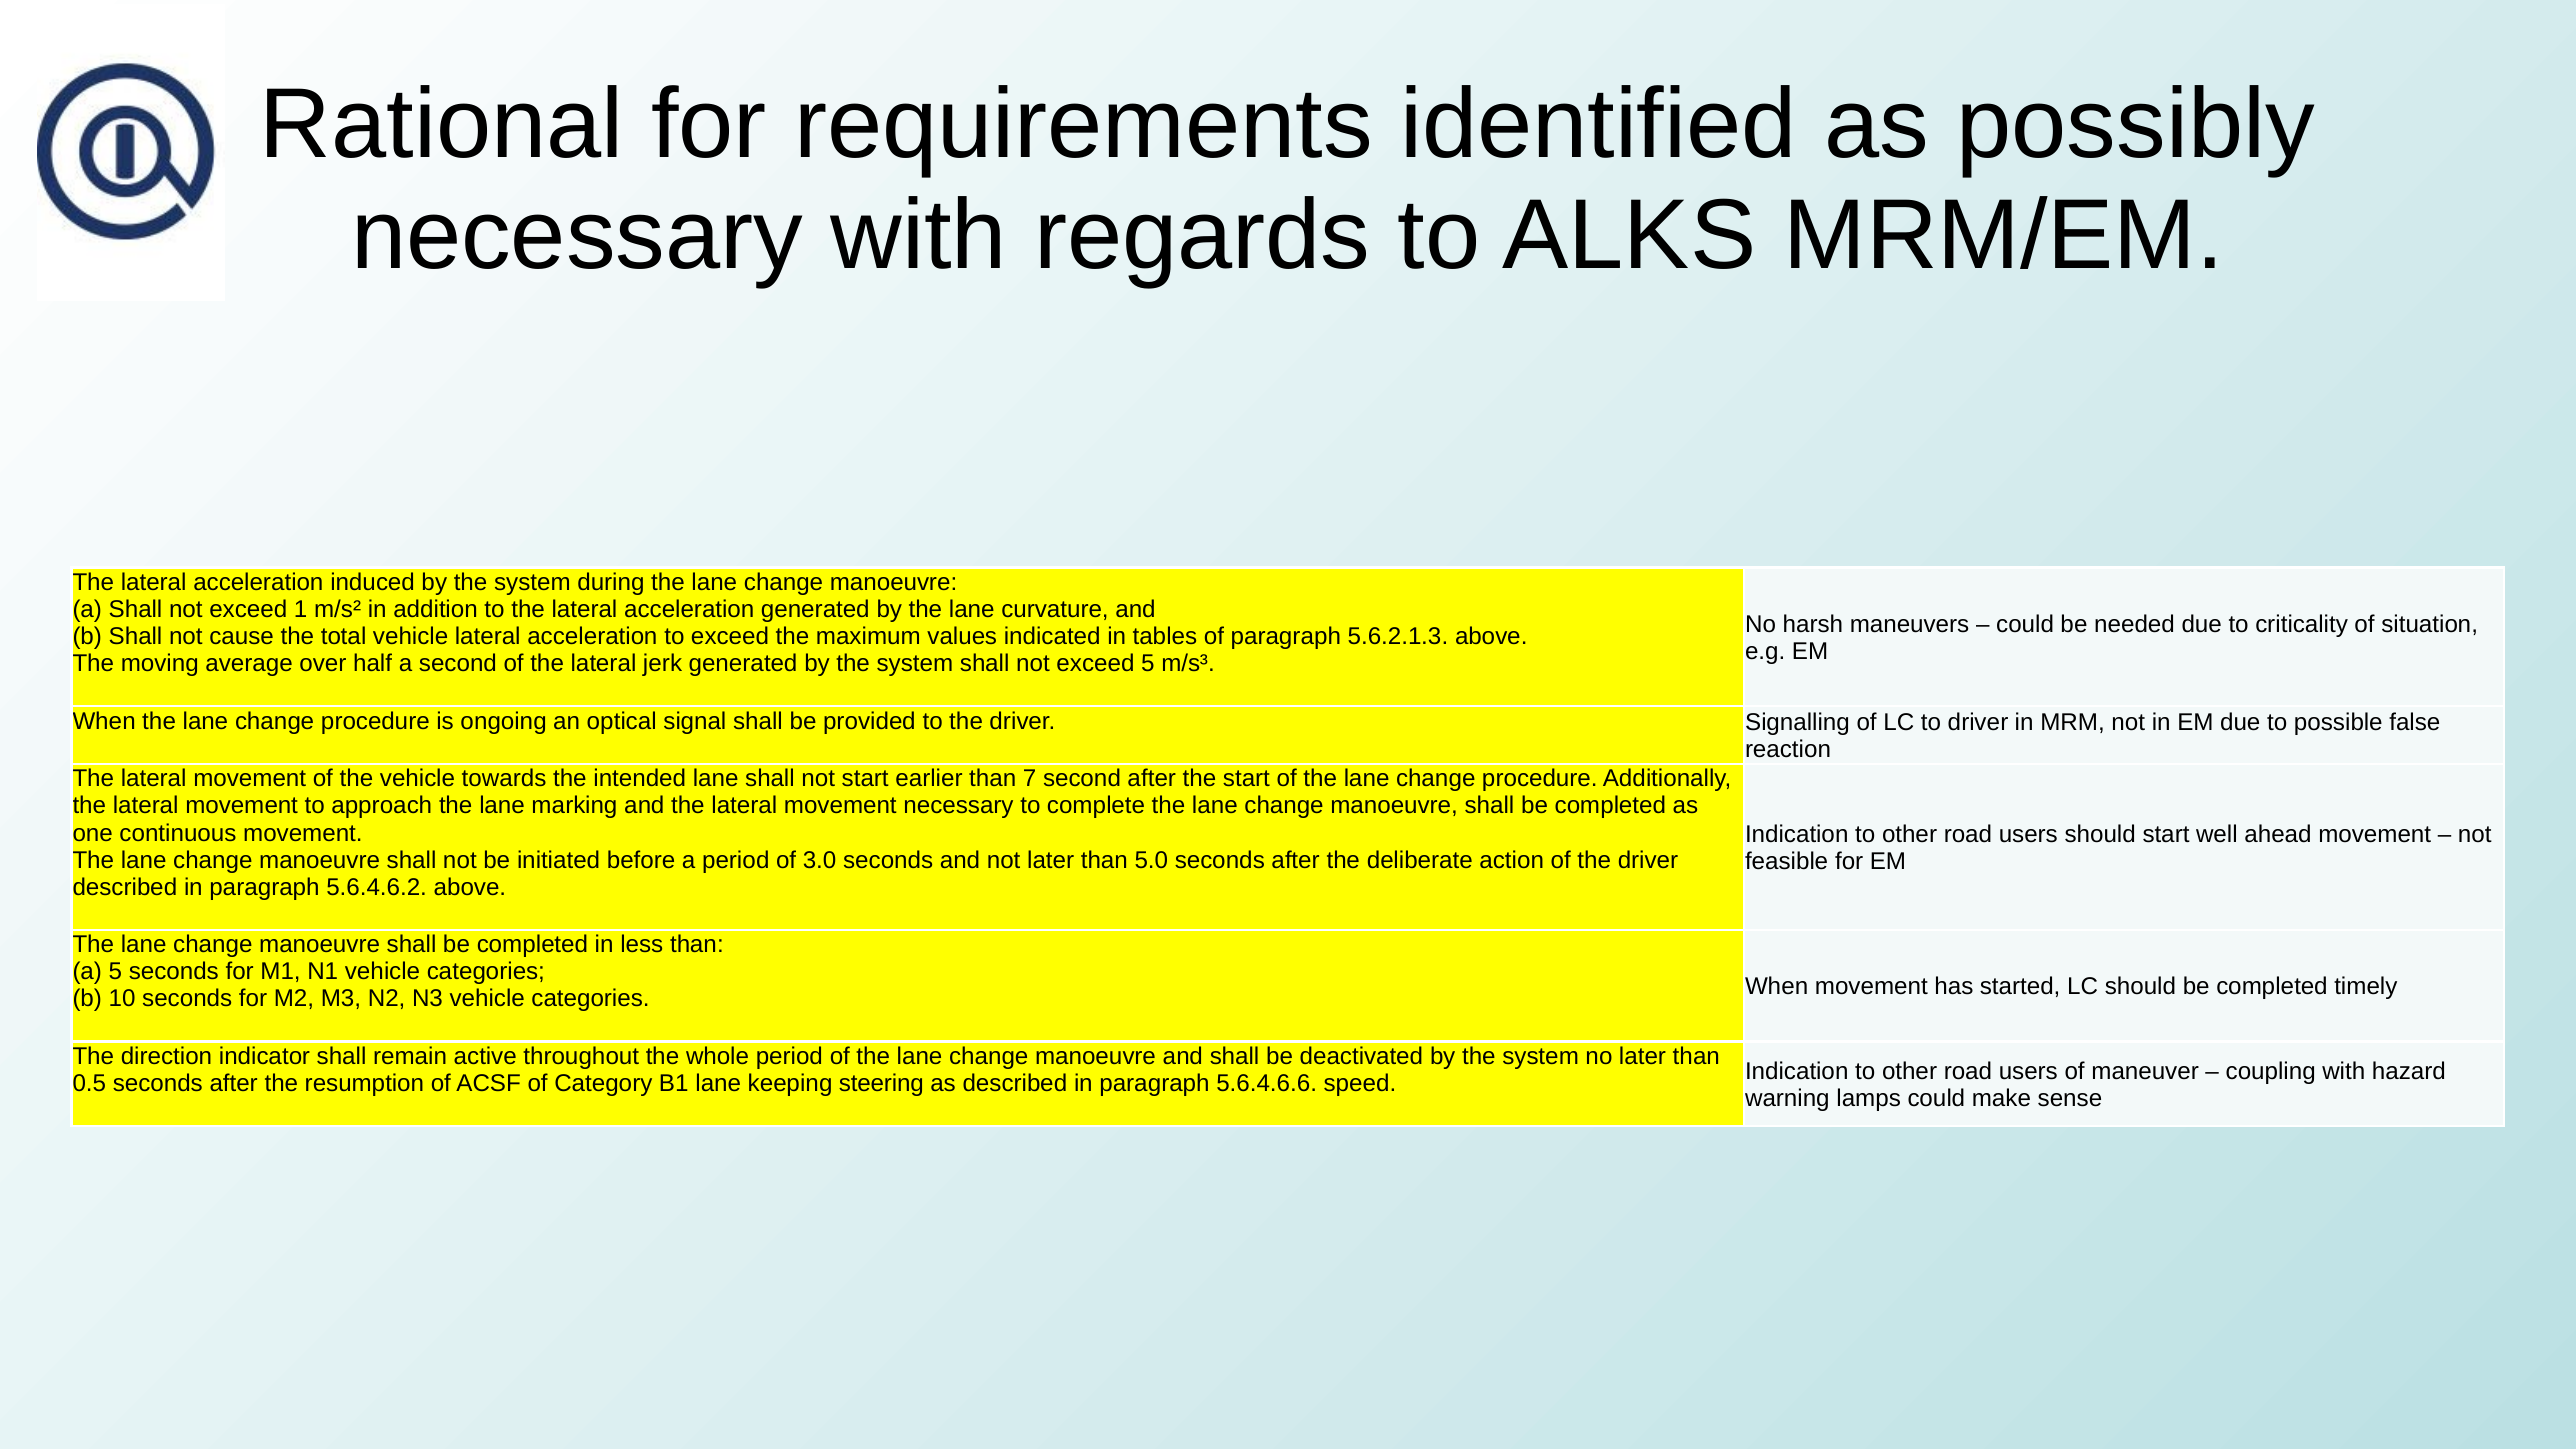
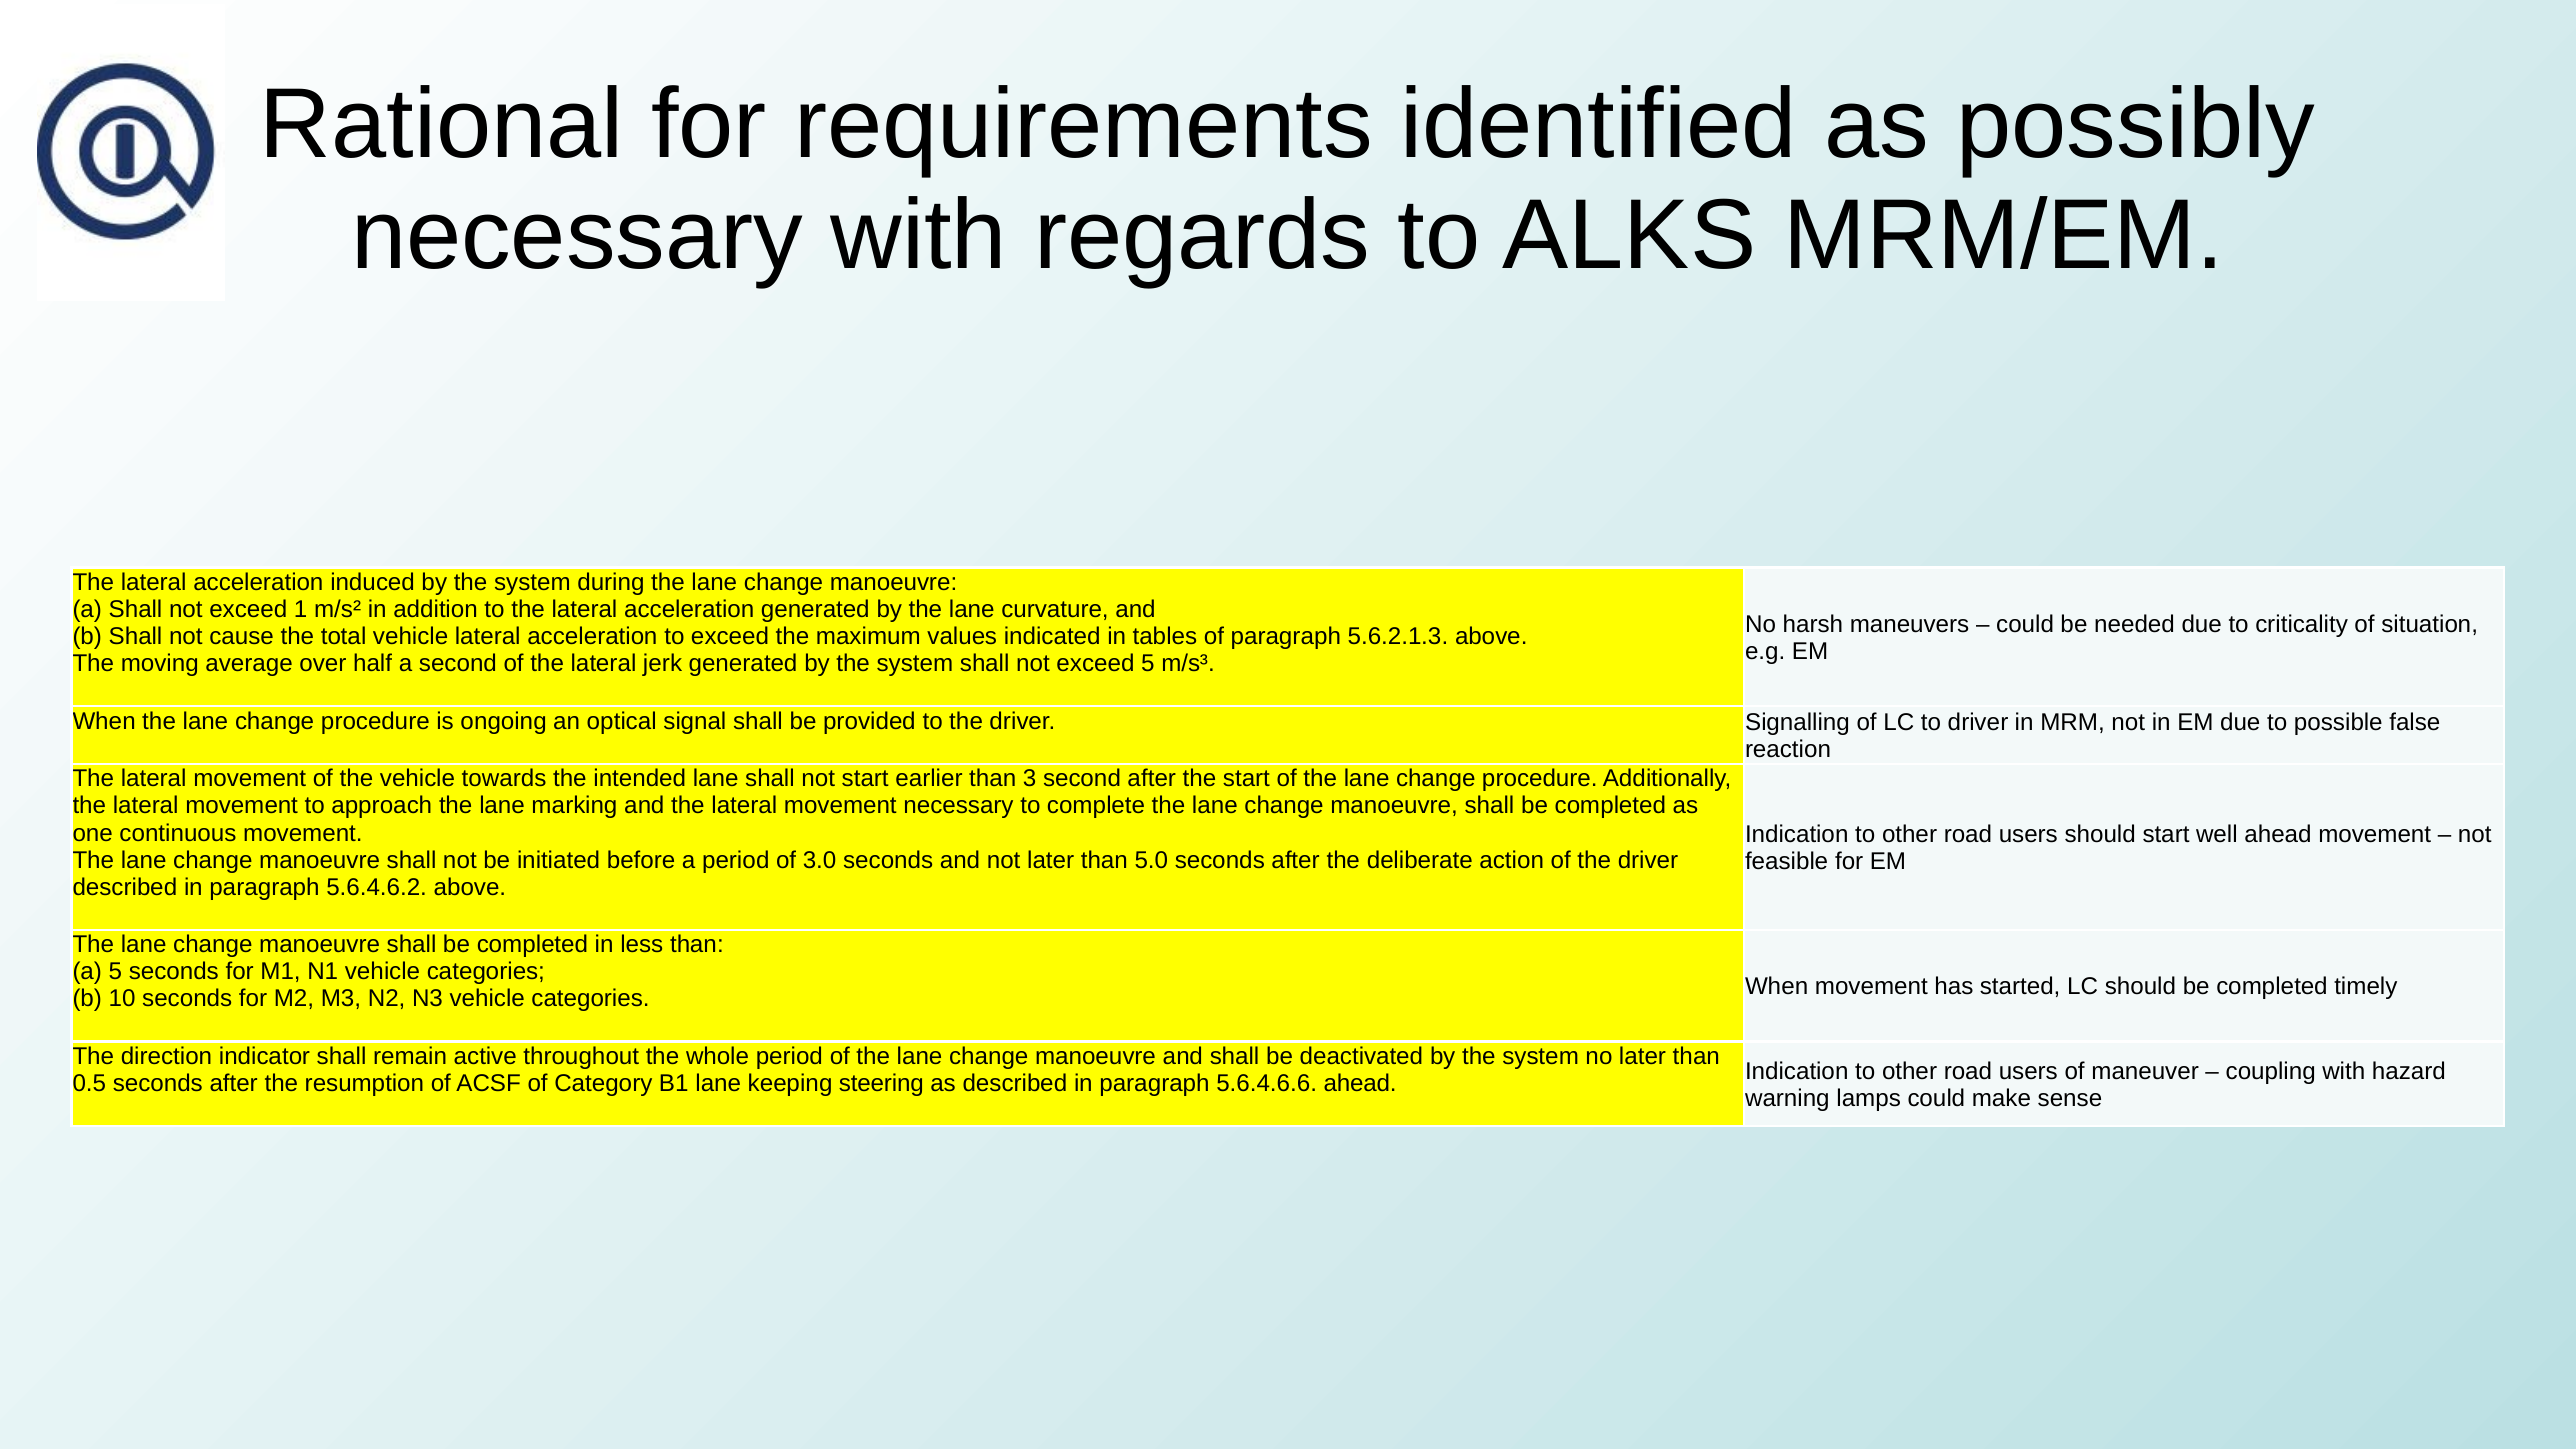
7: 7 -> 3 (1030, 779)
5.6.4.6.6 speed: speed -> ahead (1360, 1084)
